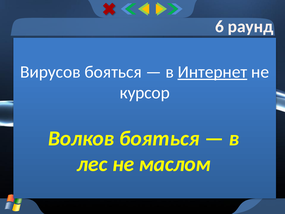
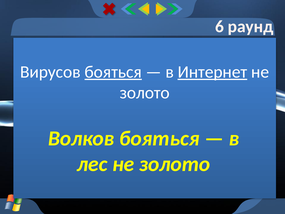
бояться underline: none -> present (113, 72)
курсор: курсор -> золото (145, 93)
лес не маслом: маслом -> золото (175, 164)
